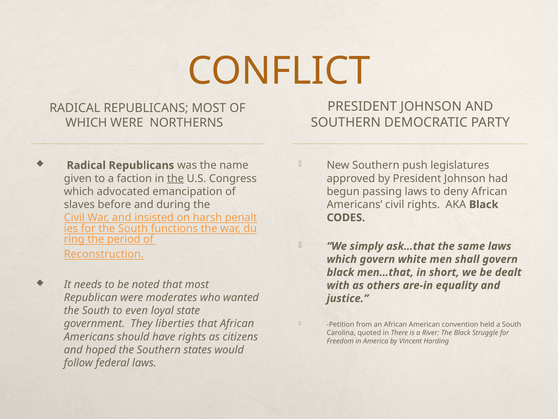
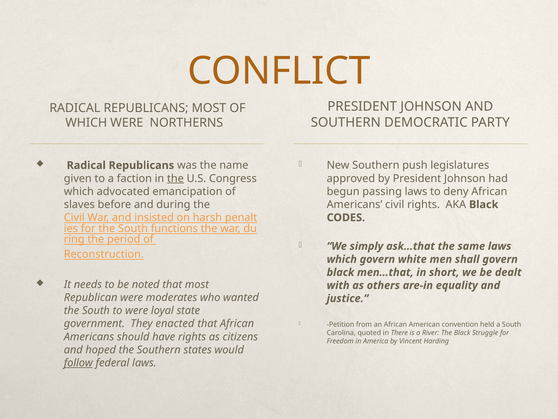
to even: even -> were (137, 310)
liberties: liberties -> enacted (175, 323)
follow underline: none -> present (78, 363)
